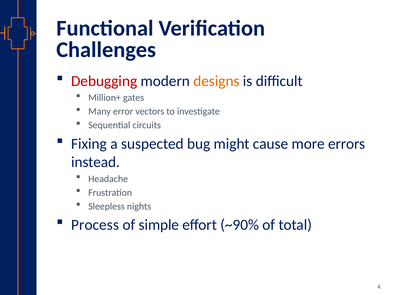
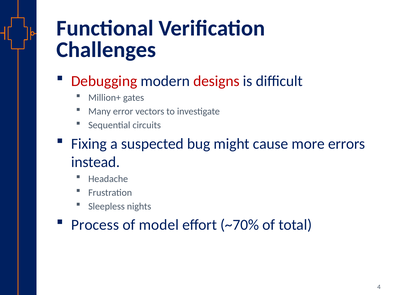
designs colour: orange -> red (216, 81)
simple: simple -> model (159, 225)
~90%: ~90% -> ~70% (240, 225)
